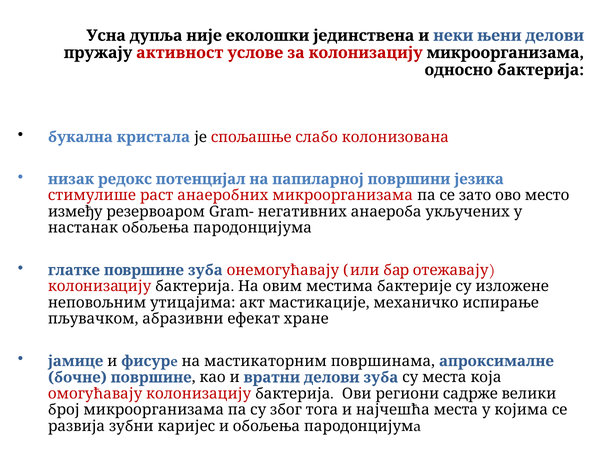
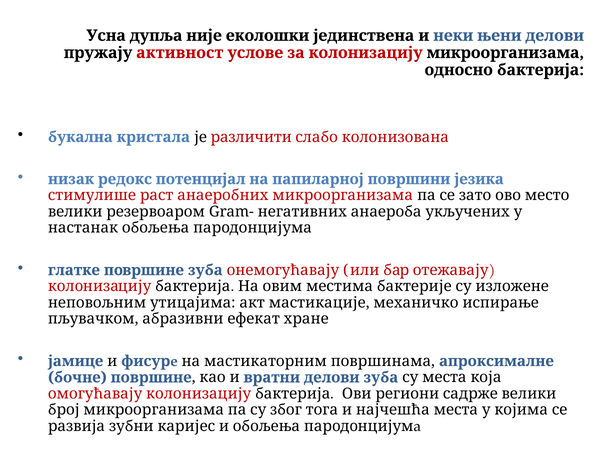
спољашње: спољашње -> различити (251, 137)
између: између -> велики (75, 212)
